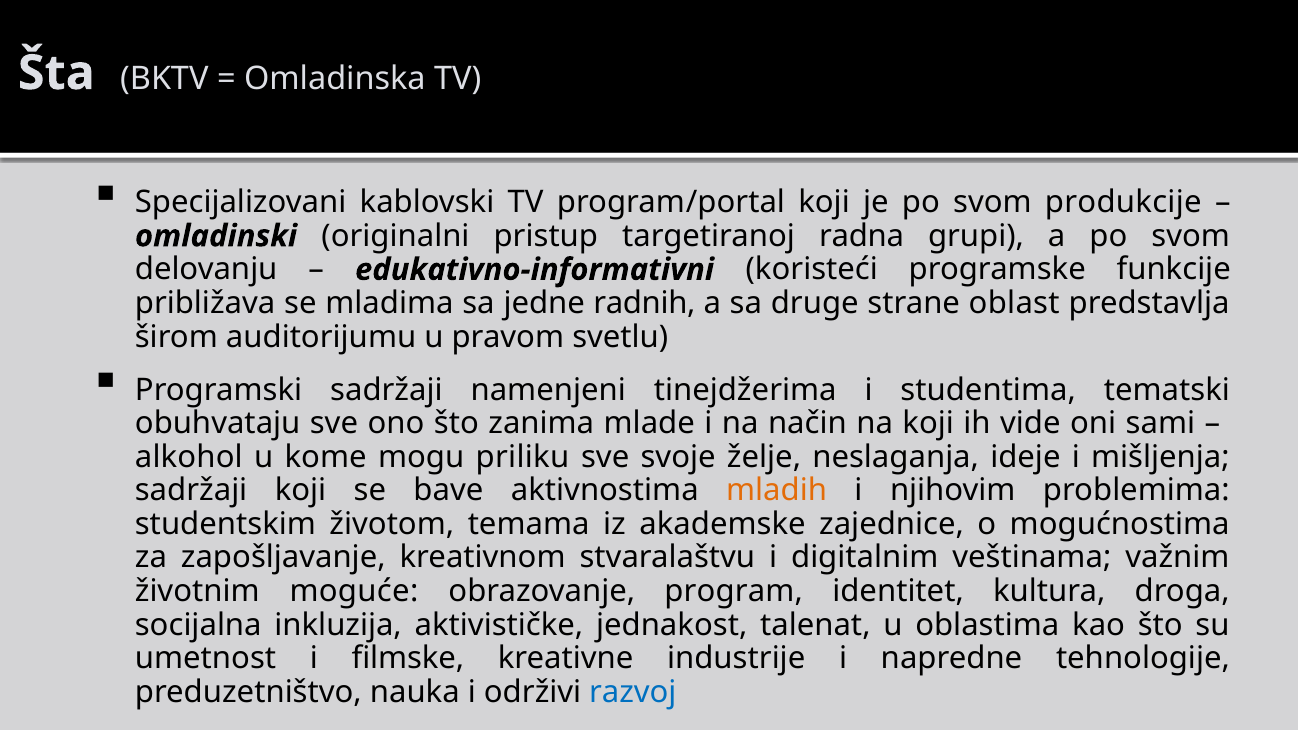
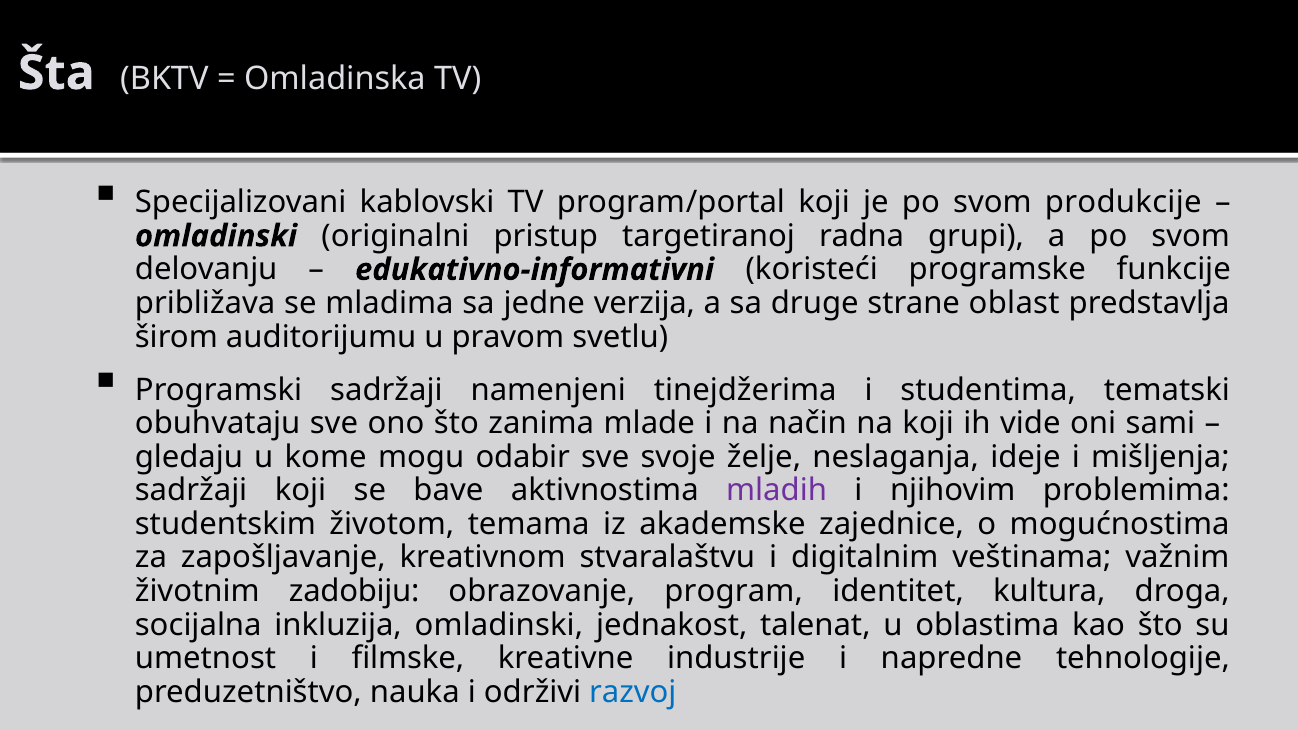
radnih: radnih -> verzija (644, 303)
alkohol: alkohol -> gledaju (189, 457)
priliku: priliku -> odabir (523, 457)
mladih colour: orange -> purple (777, 491)
moguće: moguće -> zadobiju (354, 591)
inkluzija aktivističke: aktivističke -> omladinski (499, 625)
